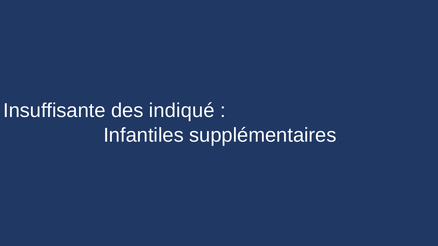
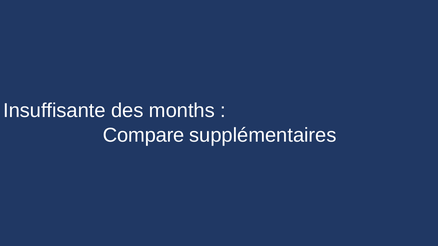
indiqué: indiqué -> months (182, 111)
Infantiles: Infantiles -> Compare (144, 135)
